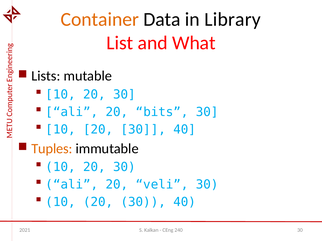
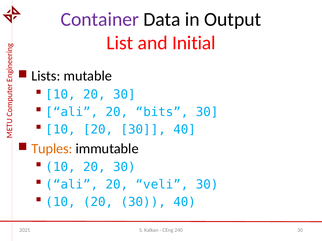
Container colour: orange -> purple (100, 19)
Library: Library -> Output (233, 19)
What: What -> Initial (194, 43)
